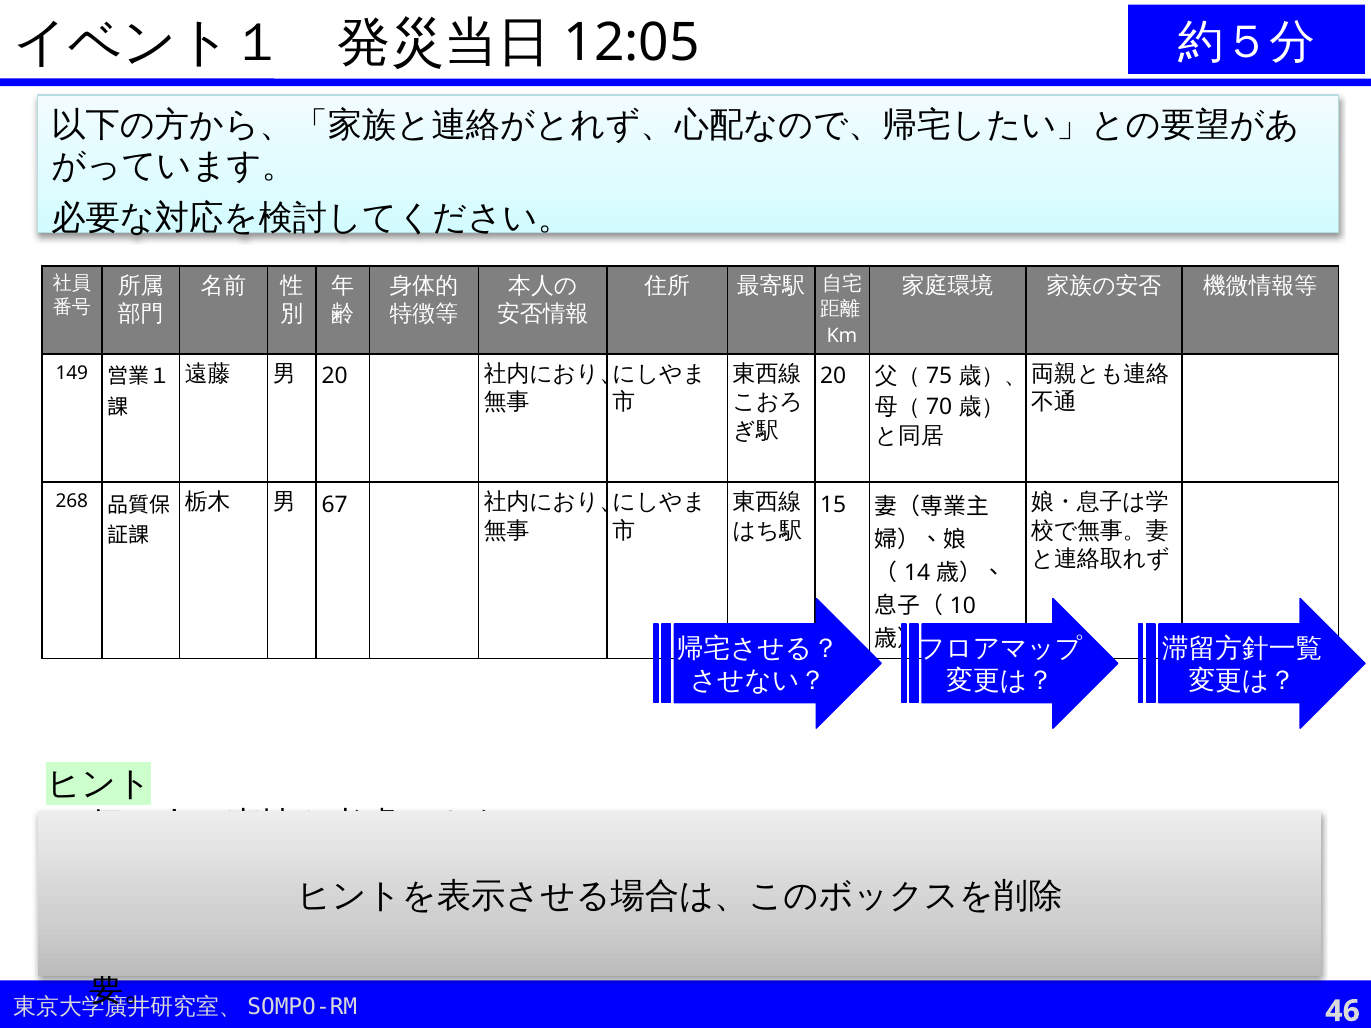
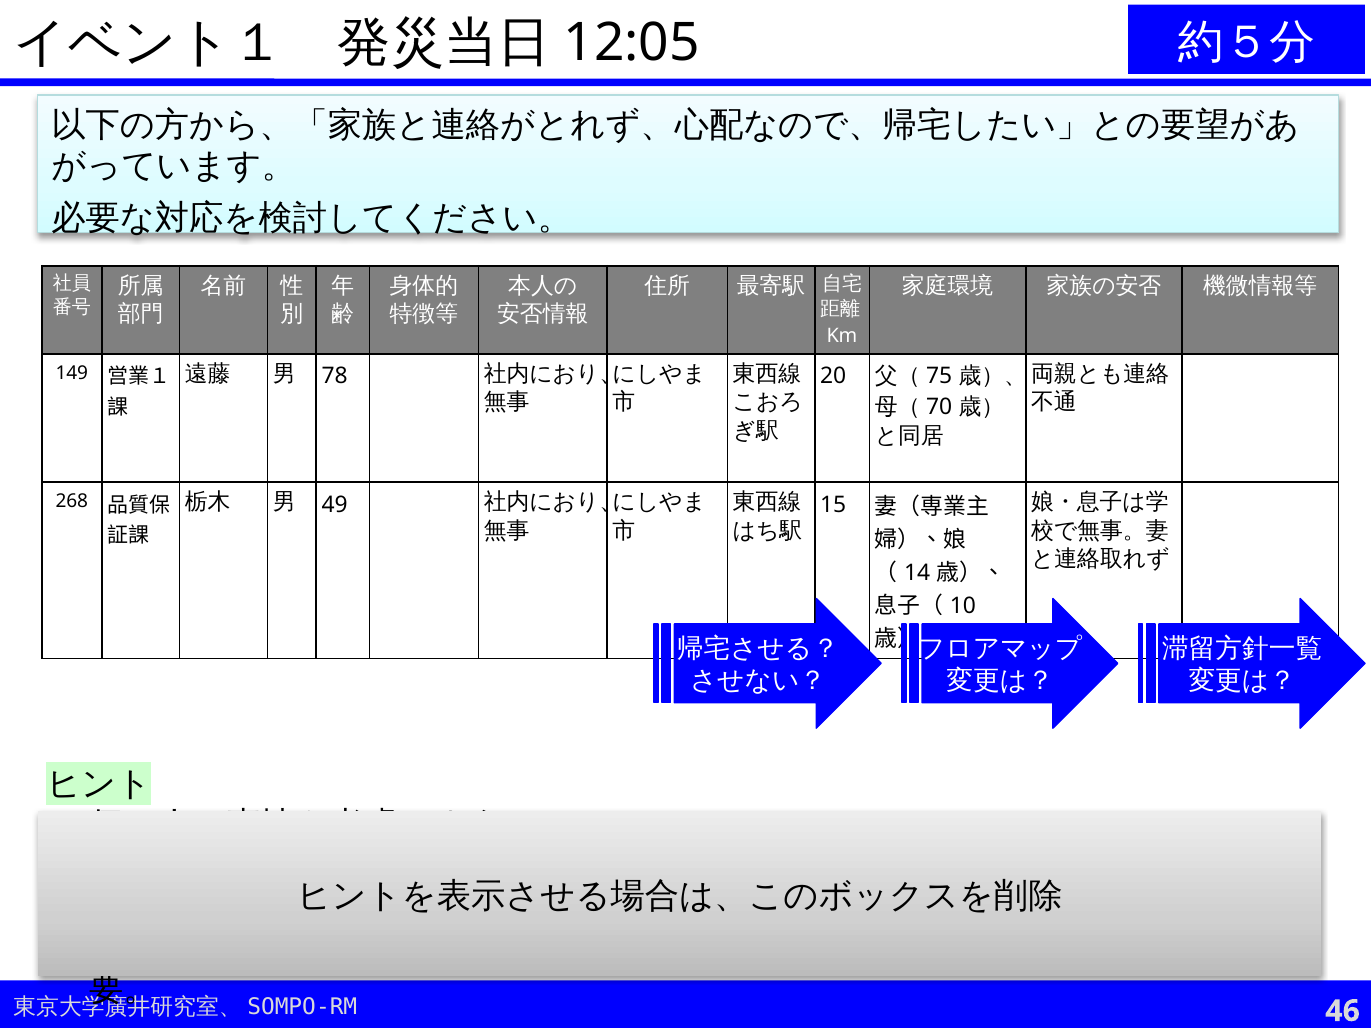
20: 20 -> 78 (335, 376)
67: 67 -> 49 (335, 505)
